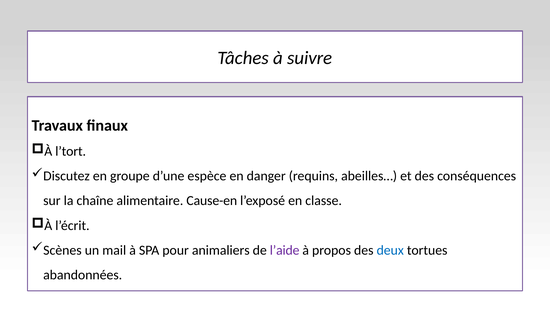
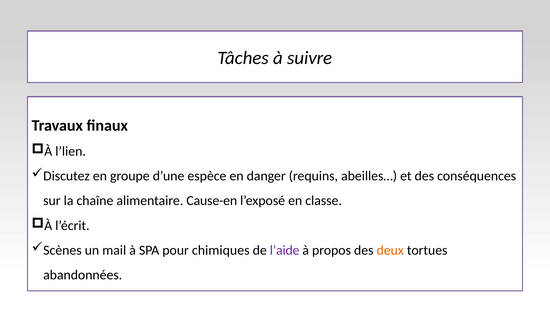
l’tort: l’tort -> l’lien (71, 152)
animaliers: animaliers -> chimiques (221, 251)
deux colour: blue -> orange (390, 251)
